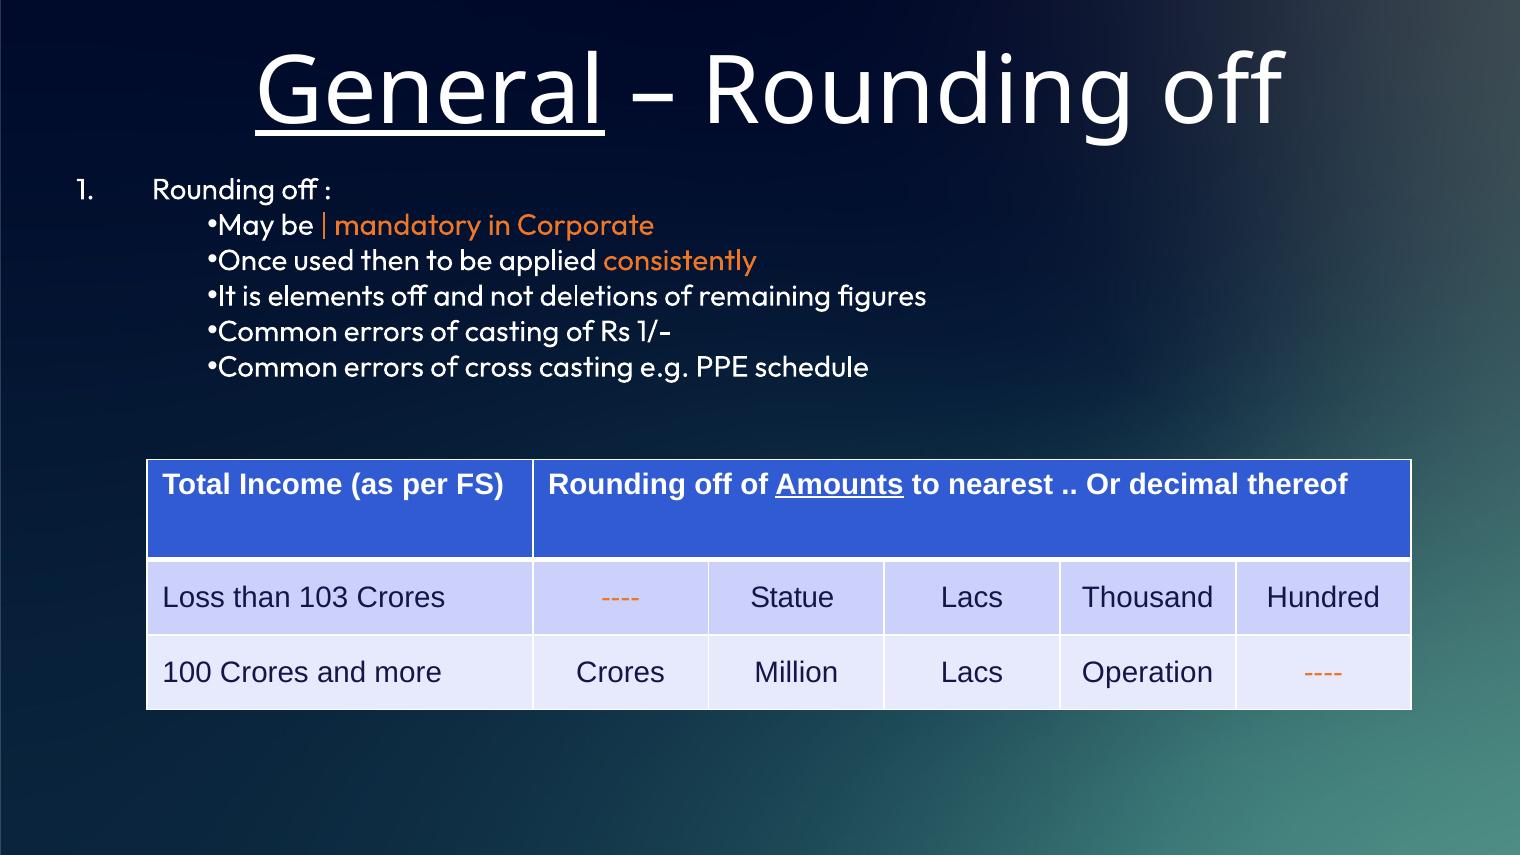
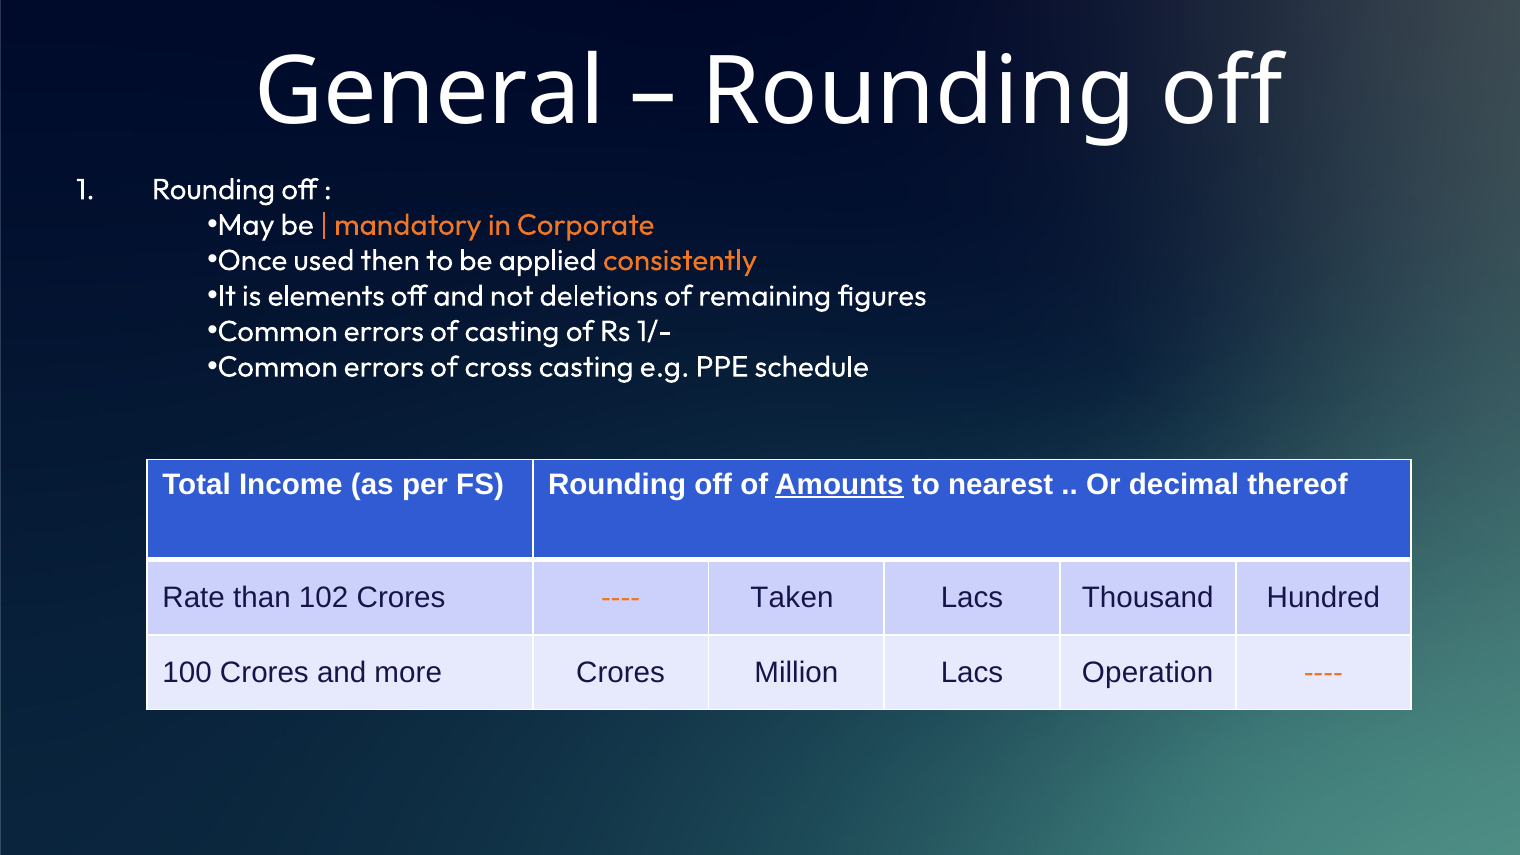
General underline: present -> none (430, 92)
Loss: Loss -> Rate (194, 598)
103: 103 -> 102 (324, 598)
Statue: Statue -> Taken (792, 598)
